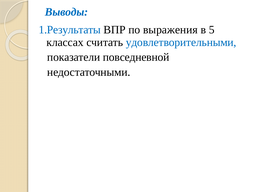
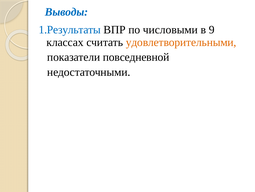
выражения: выражения -> числовыми (170, 30)
5: 5 -> 9 (212, 30)
удовлетворительными colour: blue -> orange (181, 42)
